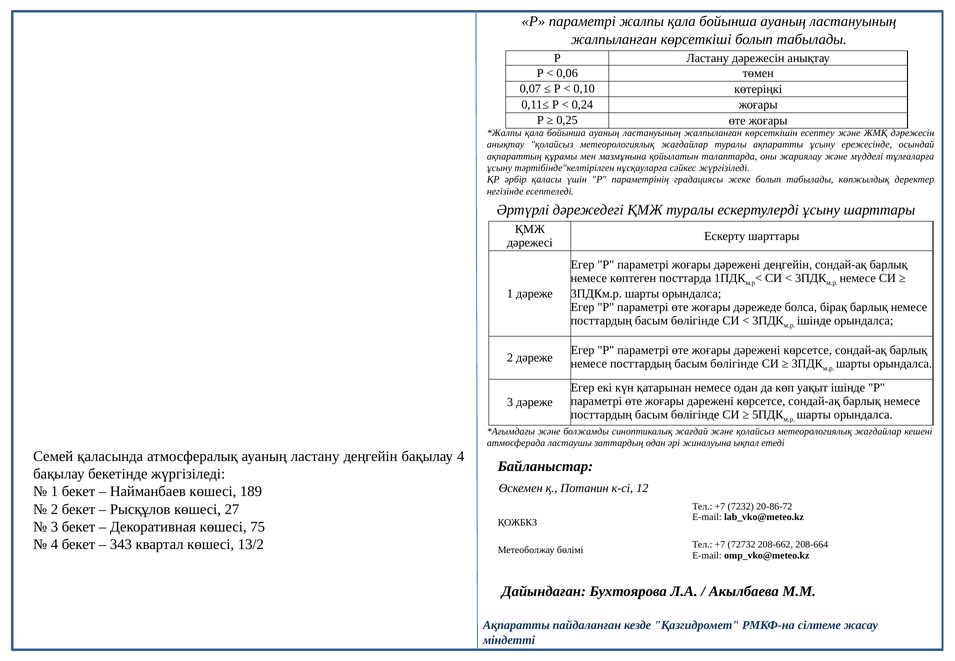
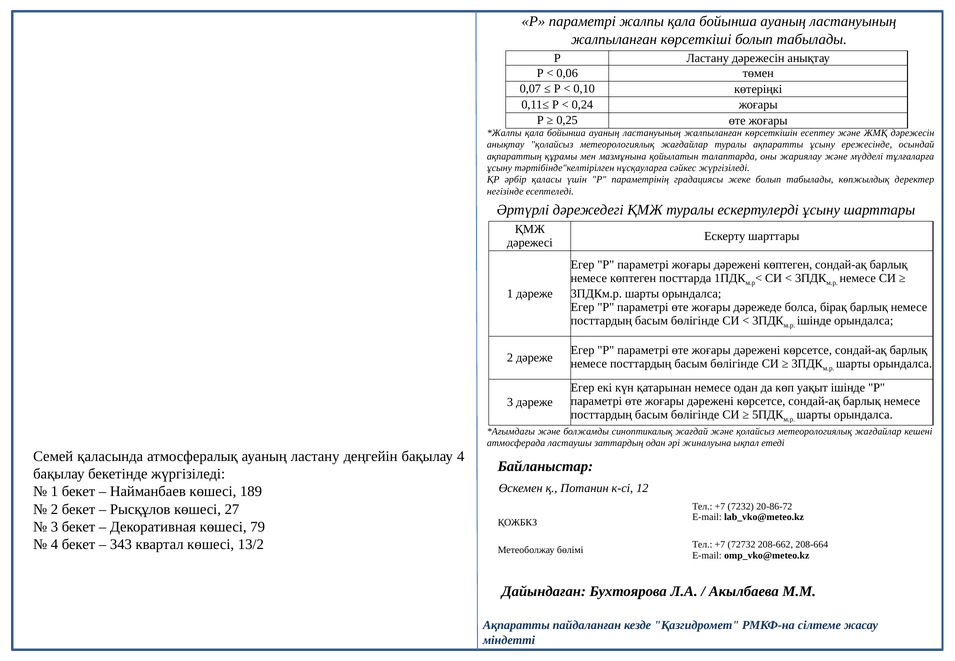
дәрежені деңгейін: деңгейін -> көптеген (788, 265)
75: 75 -> 79 (258, 527)
